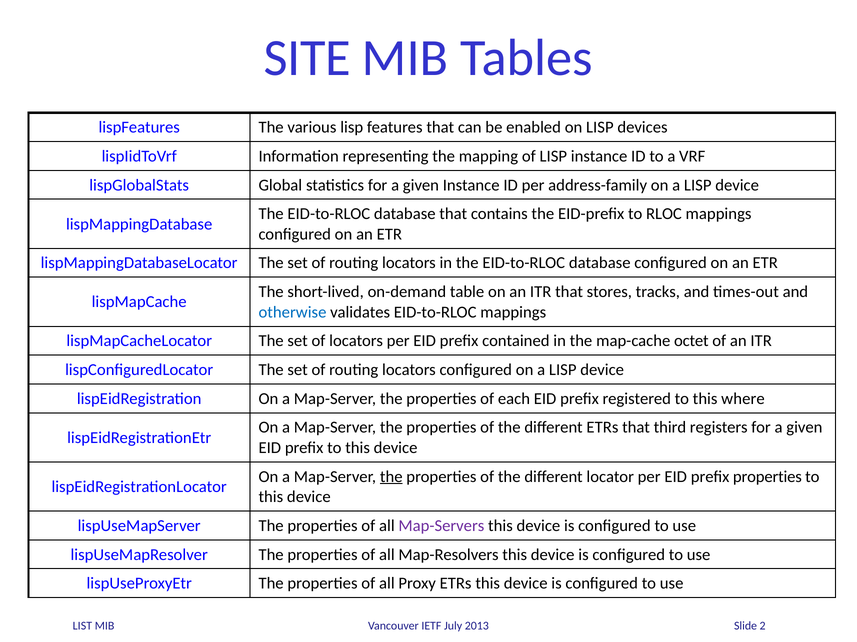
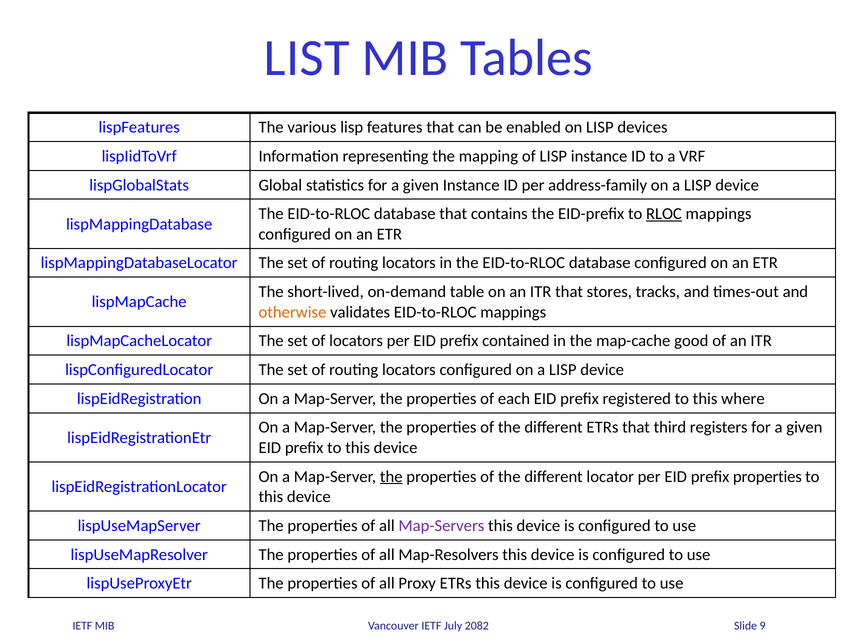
SITE: SITE -> LIST (307, 58)
RLOC underline: none -> present (664, 214)
otherwise colour: blue -> orange (292, 312)
octet: octet -> good (691, 341)
LIST: LIST -> IETF (82, 626)
2013: 2013 -> 2082 (477, 626)
2: 2 -> 9 (763, 626)
